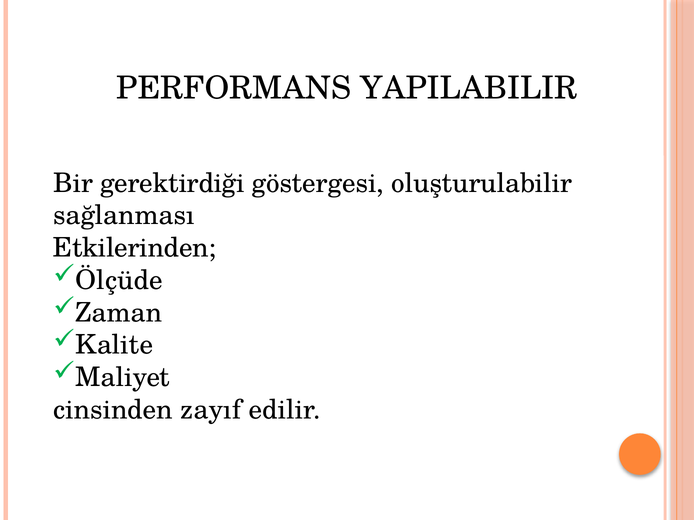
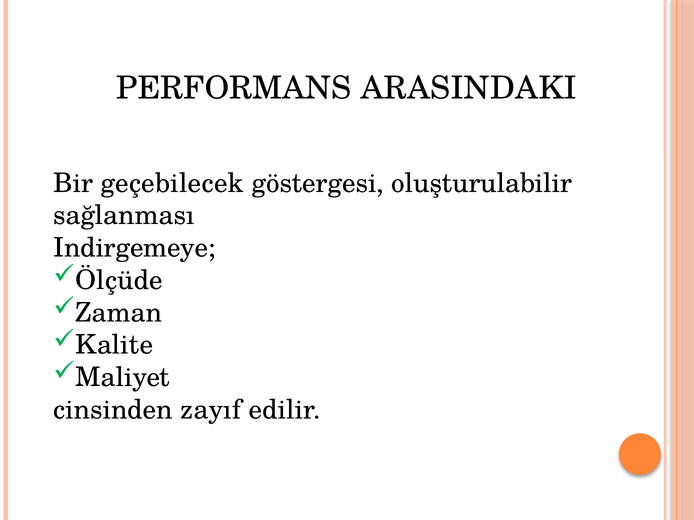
YAPILABILIR: YAPILABILIR -> ARASINDAKI (469, 88)
gerektirdiği: gerektirdiği -> geçebilecek (172, 183)
Etkilerinden: Etkilerinden -> Indirgemeye (134, 248)
